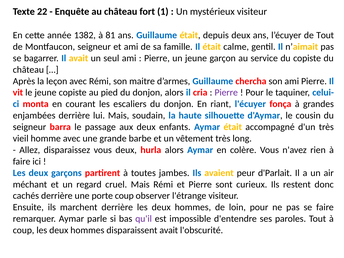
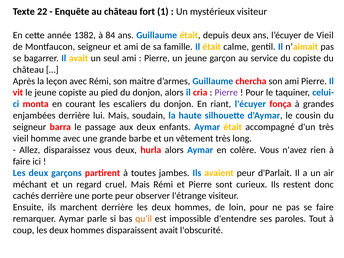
81: 81 -> 84 (110, 35)
de Tout: Tout -> Vieil (325, 35)
porte coup: coup -> peur (124, 196)
qu'il colour: purple -> orange (144, 219)
